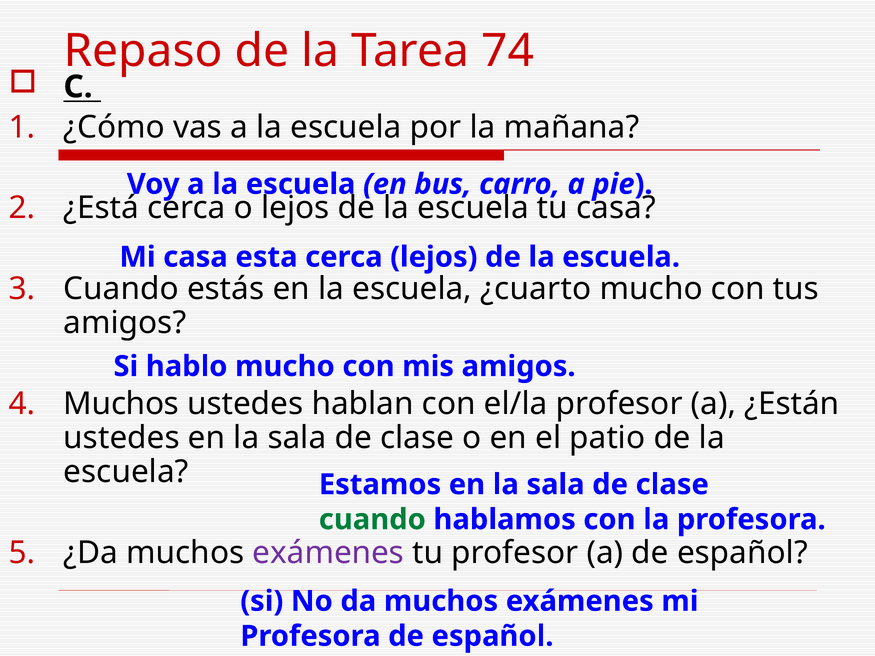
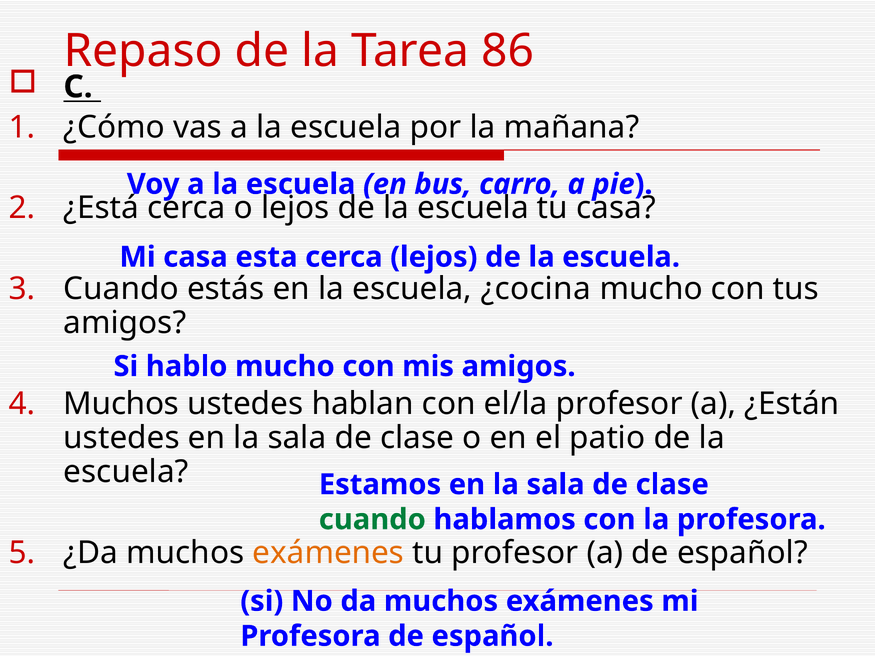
74: 74 -> 86 (508, 51)
¿cuarto: ¿cuarto -> ¿cocina (536, 289)
exámenes colour: purple -> orange (328, 553)
